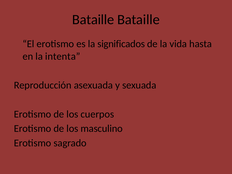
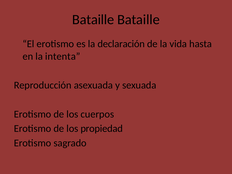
significados: significados -> declaración (121, 44)
masculino: masculino -> propiedad (102, 129)
